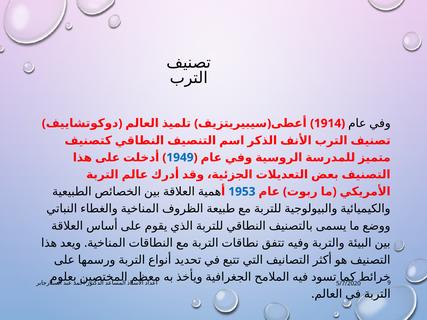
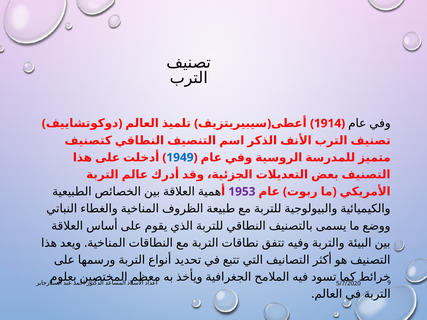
1953 colour: blue -> purple (242, 192)
